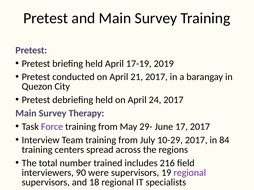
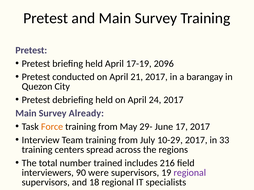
2019: 2019 -> 2096 (164, 64)
Therapy: Therapy -> Already (86, 114)
Force colour: purple -> orange (52, 127)
84: 84 -> 33 (224, 140)
